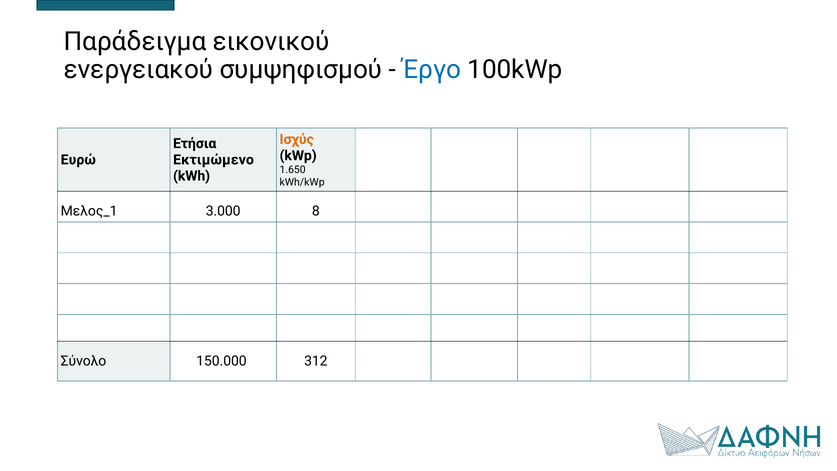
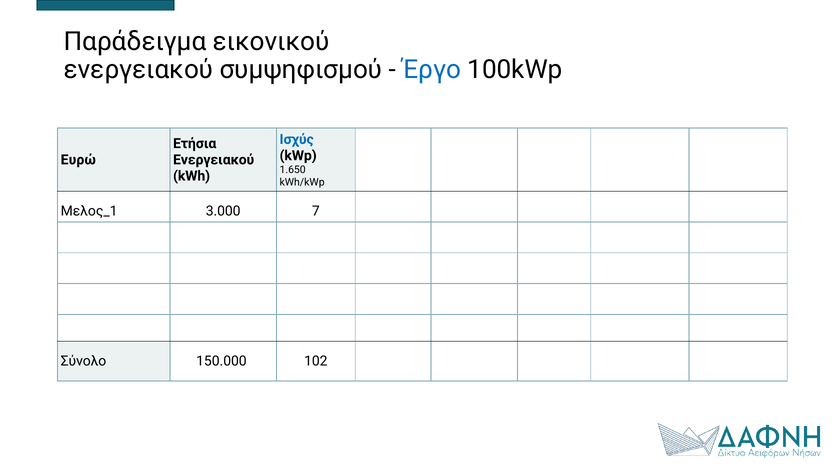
Ισχύς colour: orange -> blue (297, 139)
Εκτιμώμενο: Εκτιμώμενο -> Ενεργειακού (214, 160)
8: 8 -> 7 (316, 211)
312: 312 -> 102 (316, 361)
